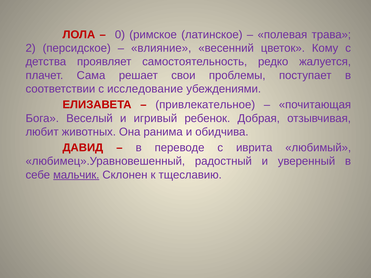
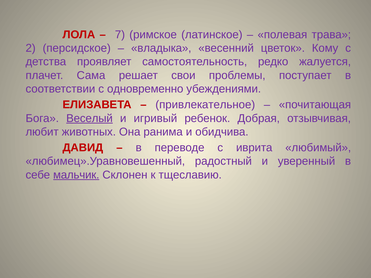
0: 0 -> 7 (120, 35)
влияние: влияние -> владыка (161, 48)
исследование: исследование -> одновременно (145, 89)
Веселый underline: none -> present (89, 118)
